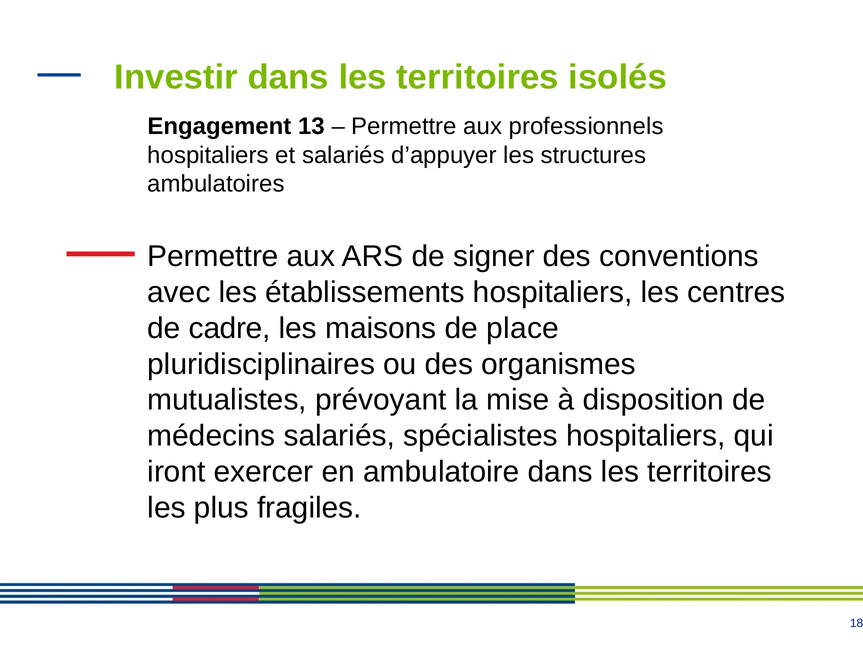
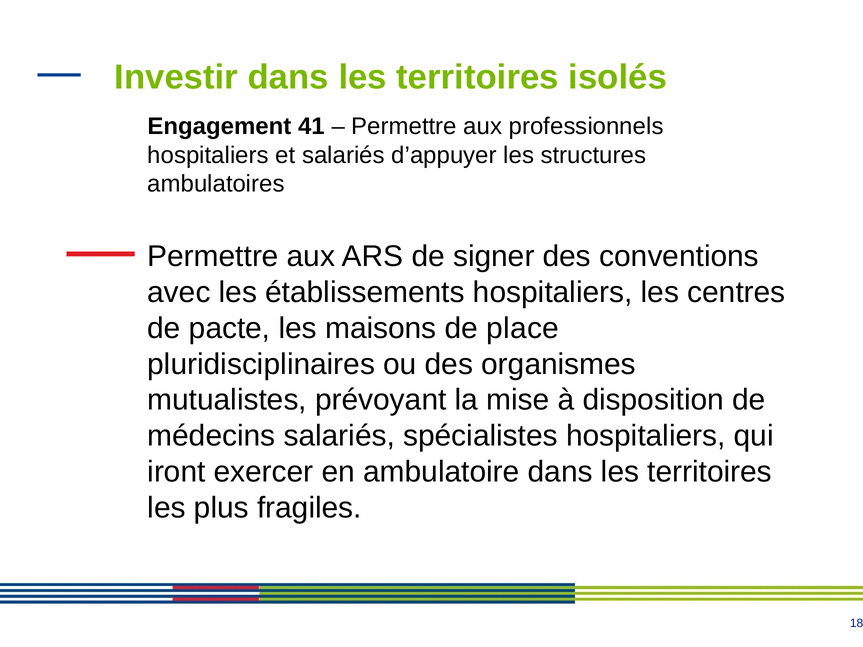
13: 13 -> 41 (311, 127)
cadre: cadre -> pacte (230, 328)
